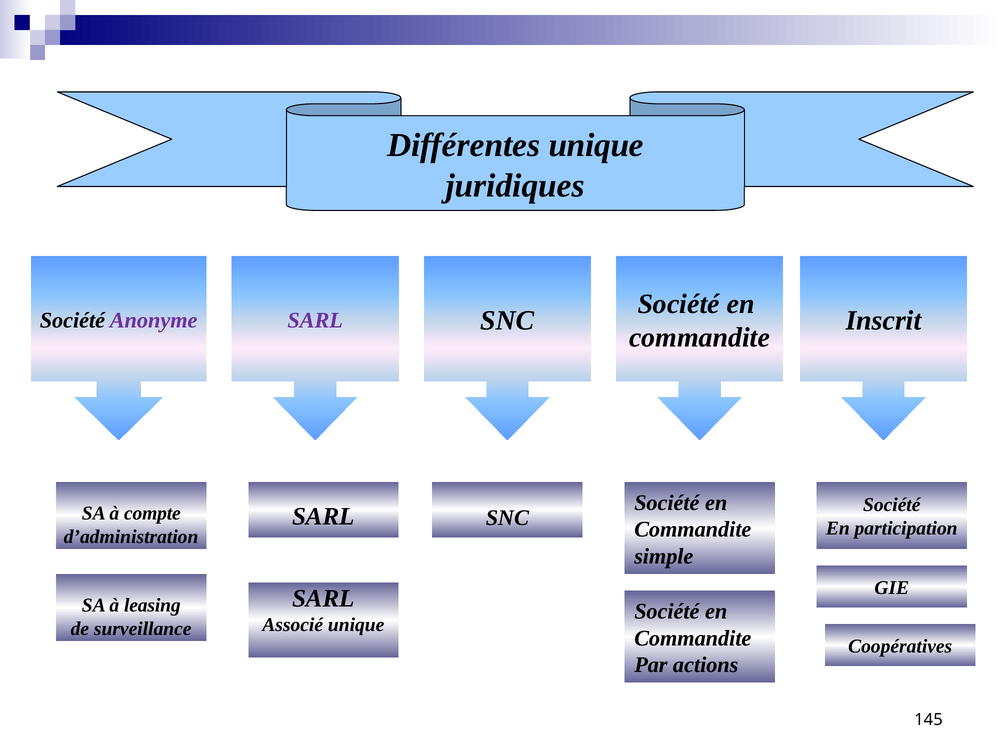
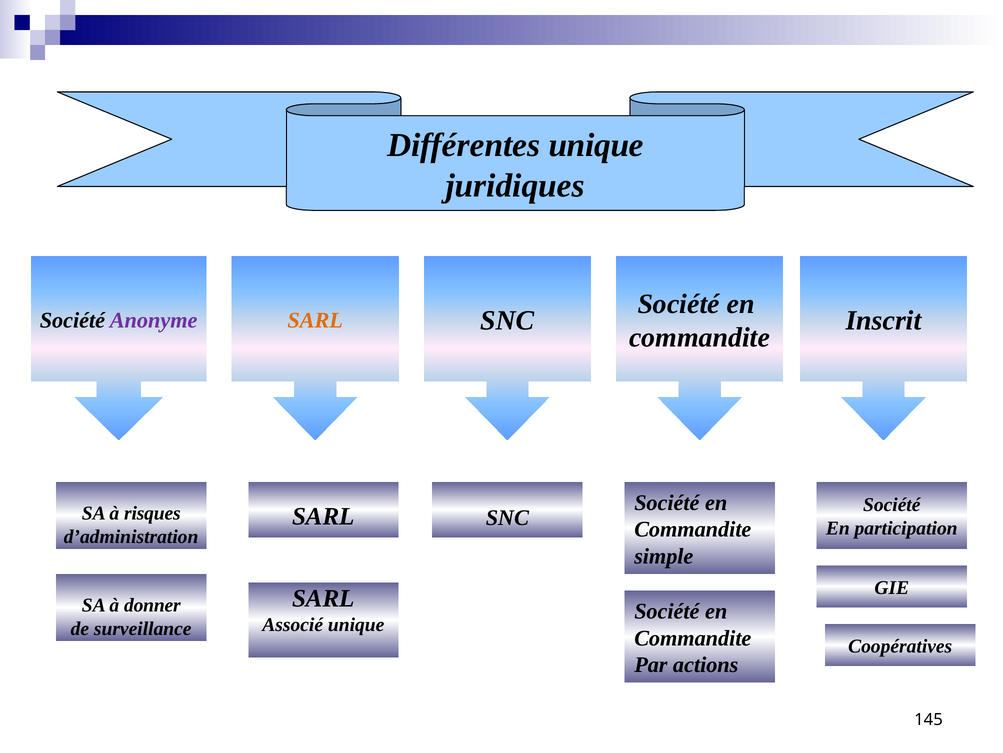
SARL colour: purple -> orange (315, 320)
compte: compte -> risques (152, 513)
leasing: leasing -> donner (152, 605)
